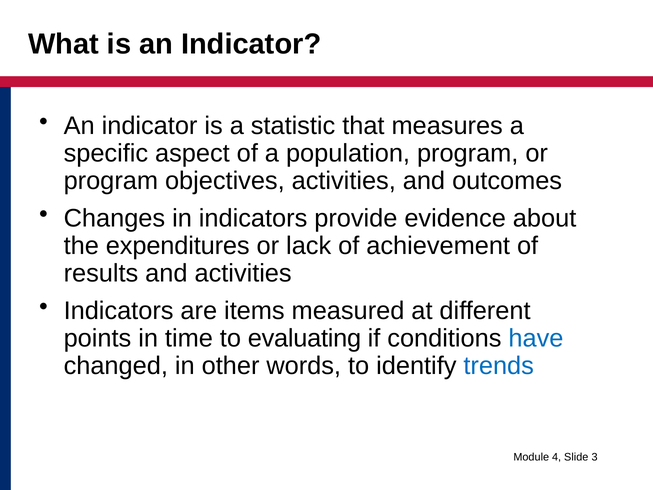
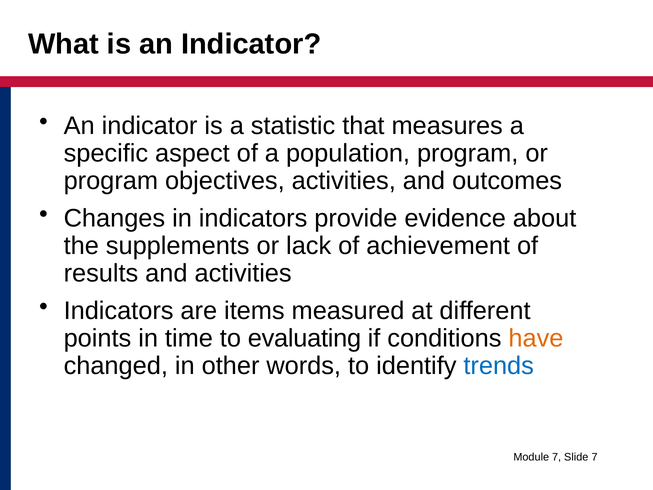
expenditures: expenditures -> supplements (178, 246)
have colour: blue -> orange (536, 338)
Module 4: 4 -> 7 (557, 457)
Slide 3: 3 -> 7 (595, 457)
